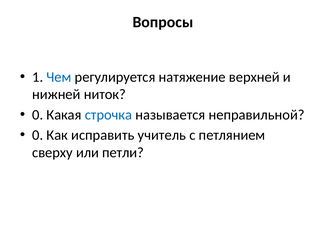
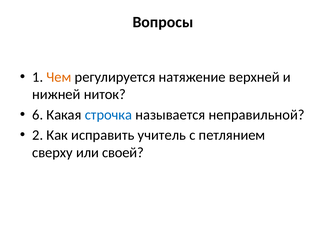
Чем colour: blue -> orange (59, 77)
0: 0 -> 6 (38, 115)
0: 0 -> 2 (38, 135)
петли: петли -> своей (123, 152)
